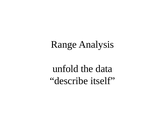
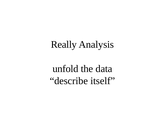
Range: Range -> Really (64, 44)
